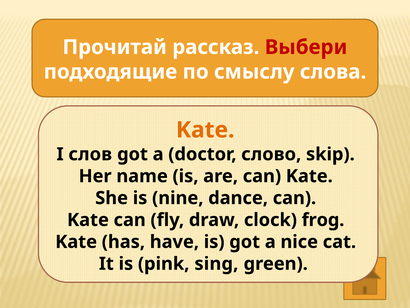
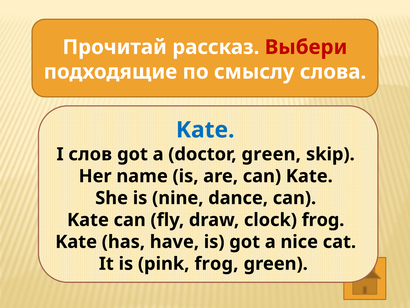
Kate colour: orange -> blue (205, 130)
doctor слово: слово -> green (271, 154)
pink sing: sing -> frog (216, 263)
